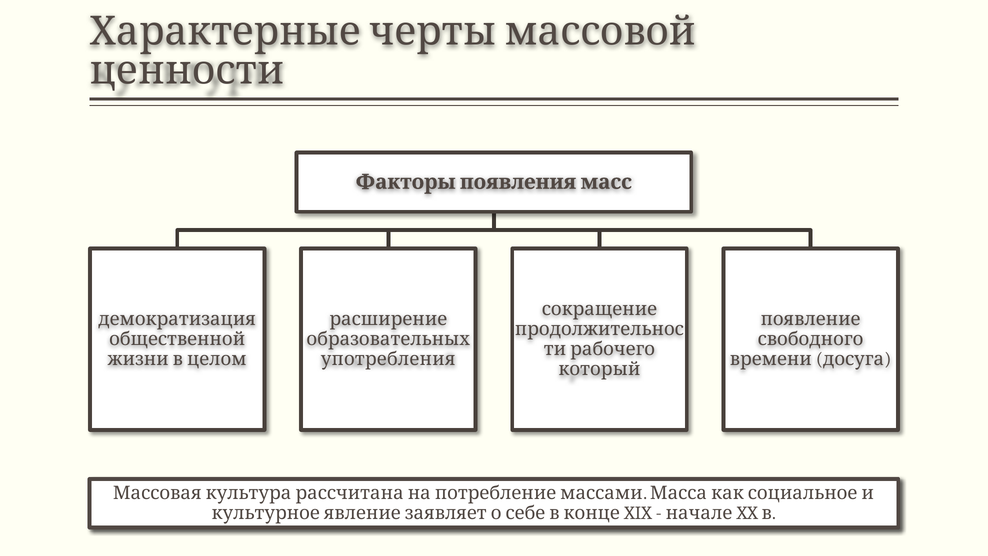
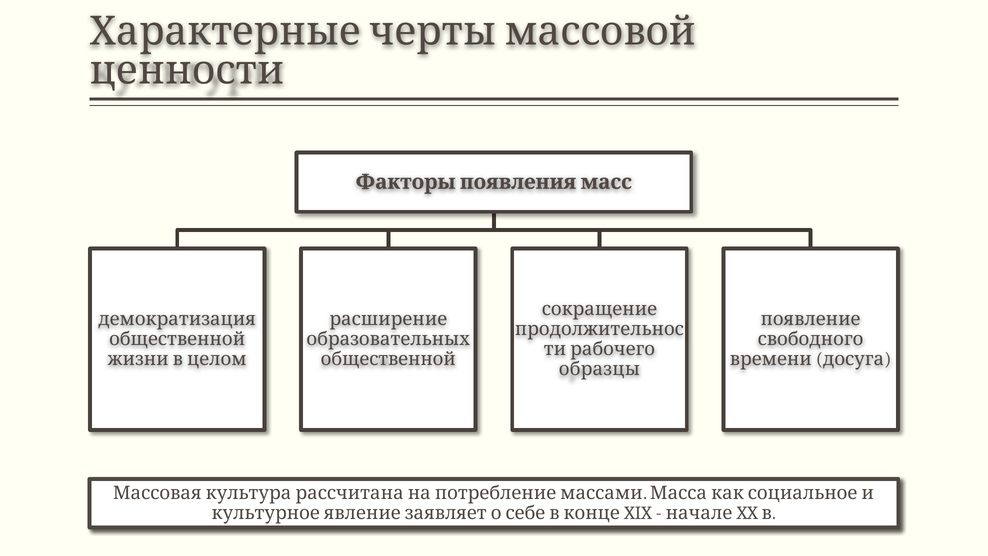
употребления: употребления -> общественной (388, 359)
который: который -> образцы (599, 369)
